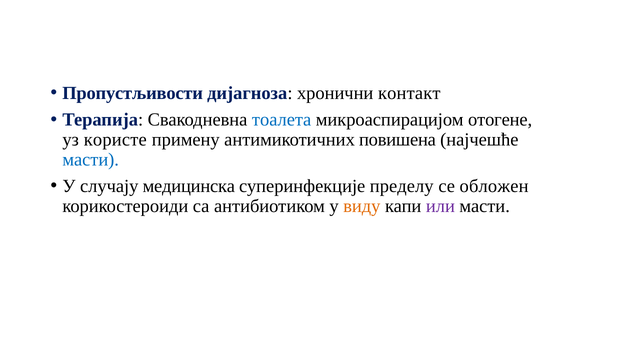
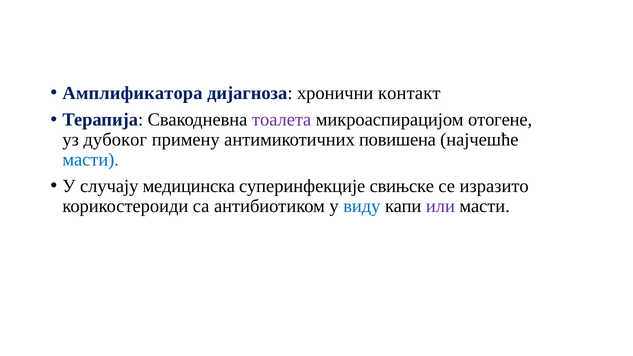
Пропустљивости: Пропустљивости -> Амплификатора (132, 93)
тоалета colour: blue -> purple (282, 120)
користе: користе -> дубоког (115, 140)
пределу: пределу -> свињске (402, 186)
обложен: обложен -> изразито (494, 186)
виду colour: orange -> blue (362, 206)
